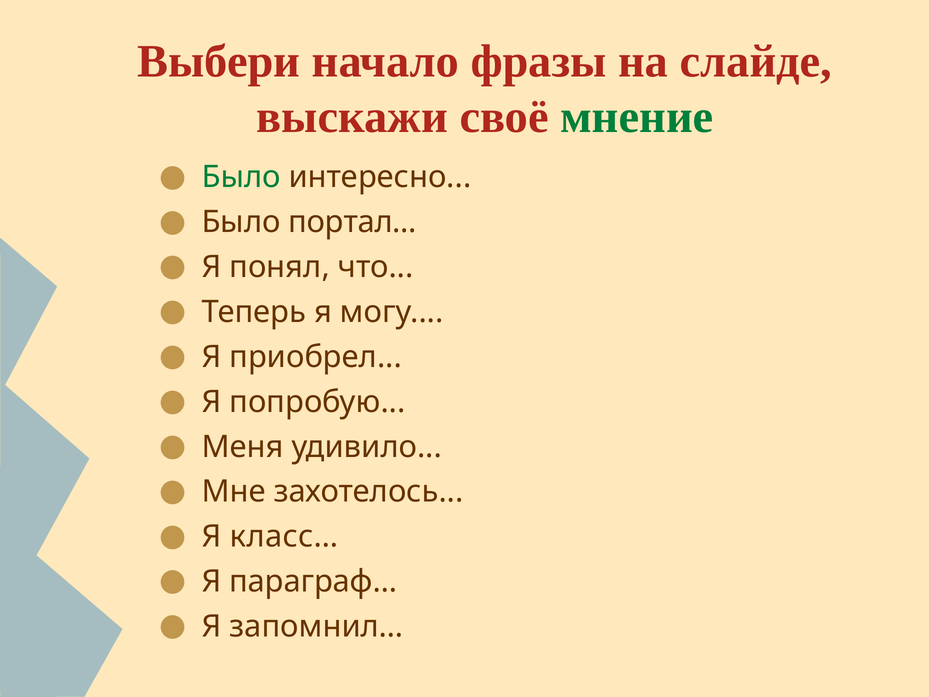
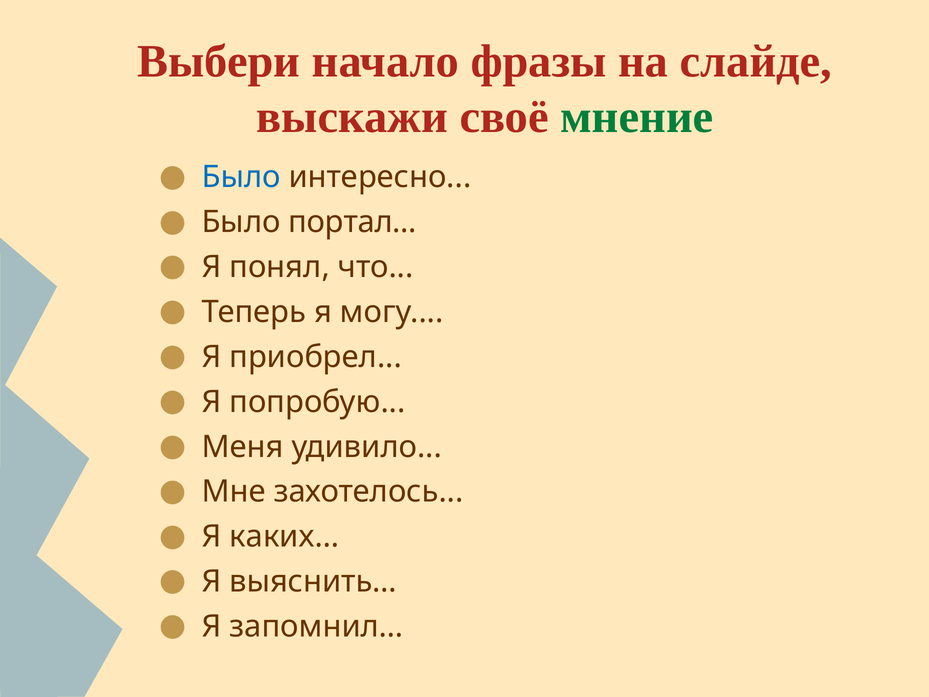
Было colour: green -> blue (241, 177)
класс…: класс… -> каких… (284, 536)
параграф…: параграф… -> выяснить… (313, 581)
